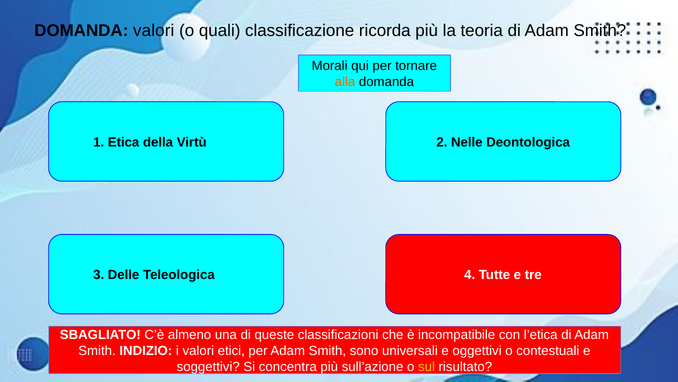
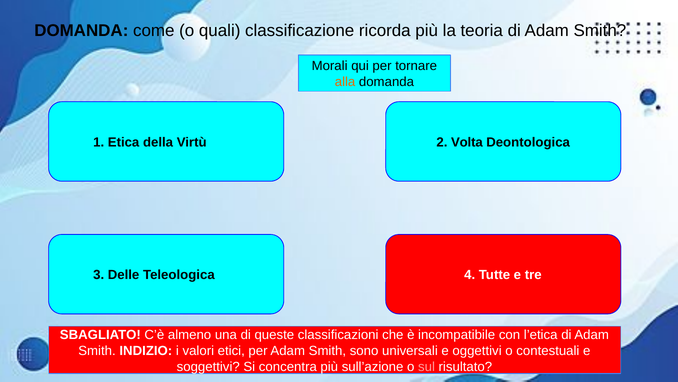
DOMANDA valori: valori -> come (154, 31)
Nelle: Nelle -> Volta (467, 142)
sul colour: yellow -> pink (426, 366)
